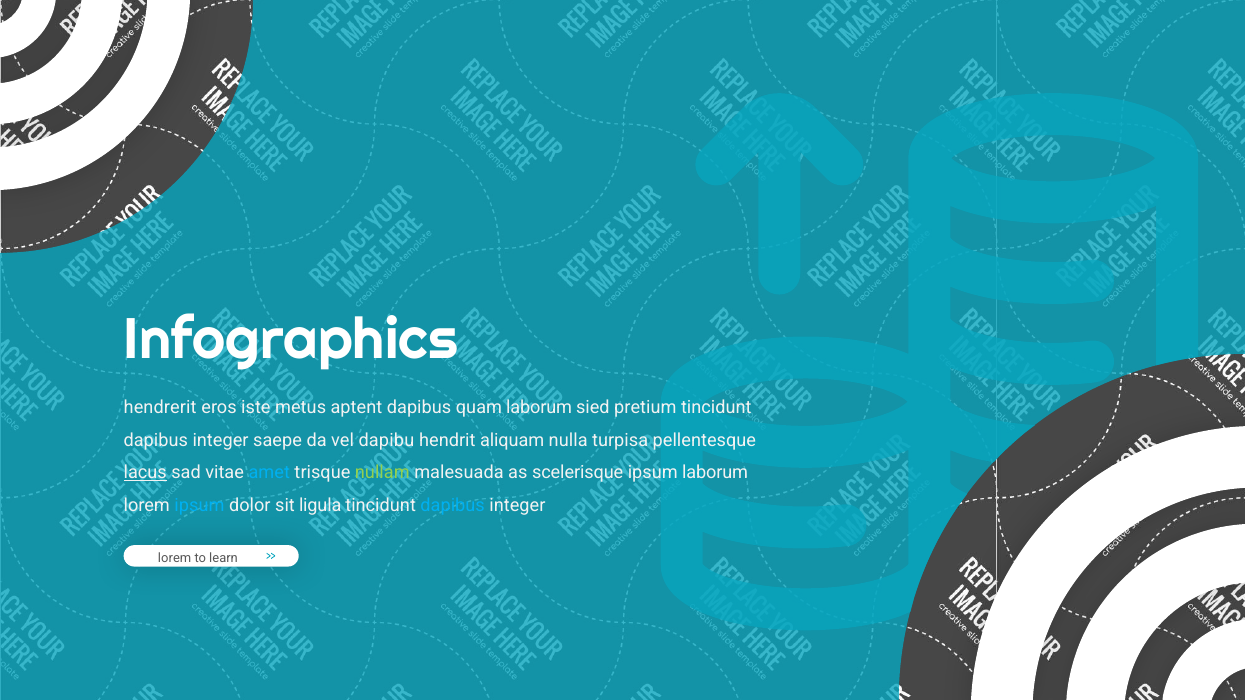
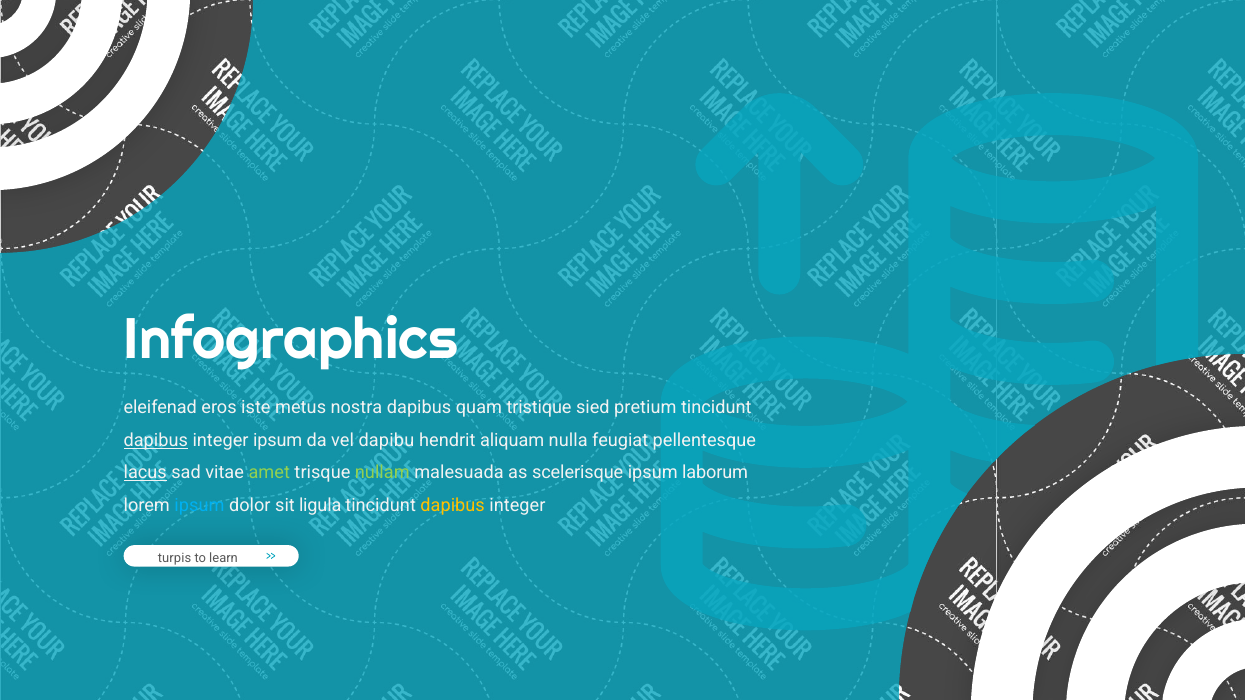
hendrerit: hendrerit -> eleifenad (160, 408)
aptent: aptent -> nostra (356, 408)
quam laborum: laborum -> tristique (539, 408)
dapibus underline: none -> present (156, 440)
integer saepe: saepe -> ipsum (278, 440)
turpisa: turpisa -> feugiat (620, 440)
amet colour: light blue -> light green (269, 473)
dapibus colour: light blue -> yellow (453, 506)
lorem: lorem -> turpis (175, 558)
